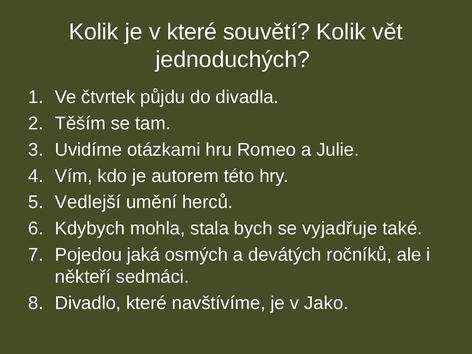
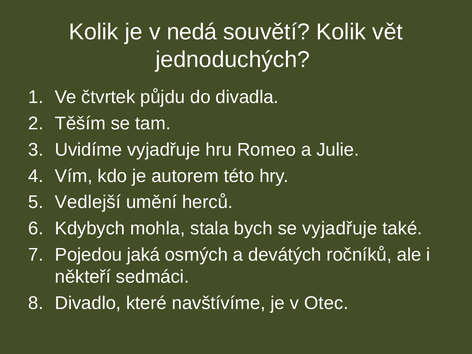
v které: které -> nedá (192, 32)
Uvidíme otázkami: otázkami -> vyjadřuje (164, 150)
Jako: Jako -> Otec (326, 303)
